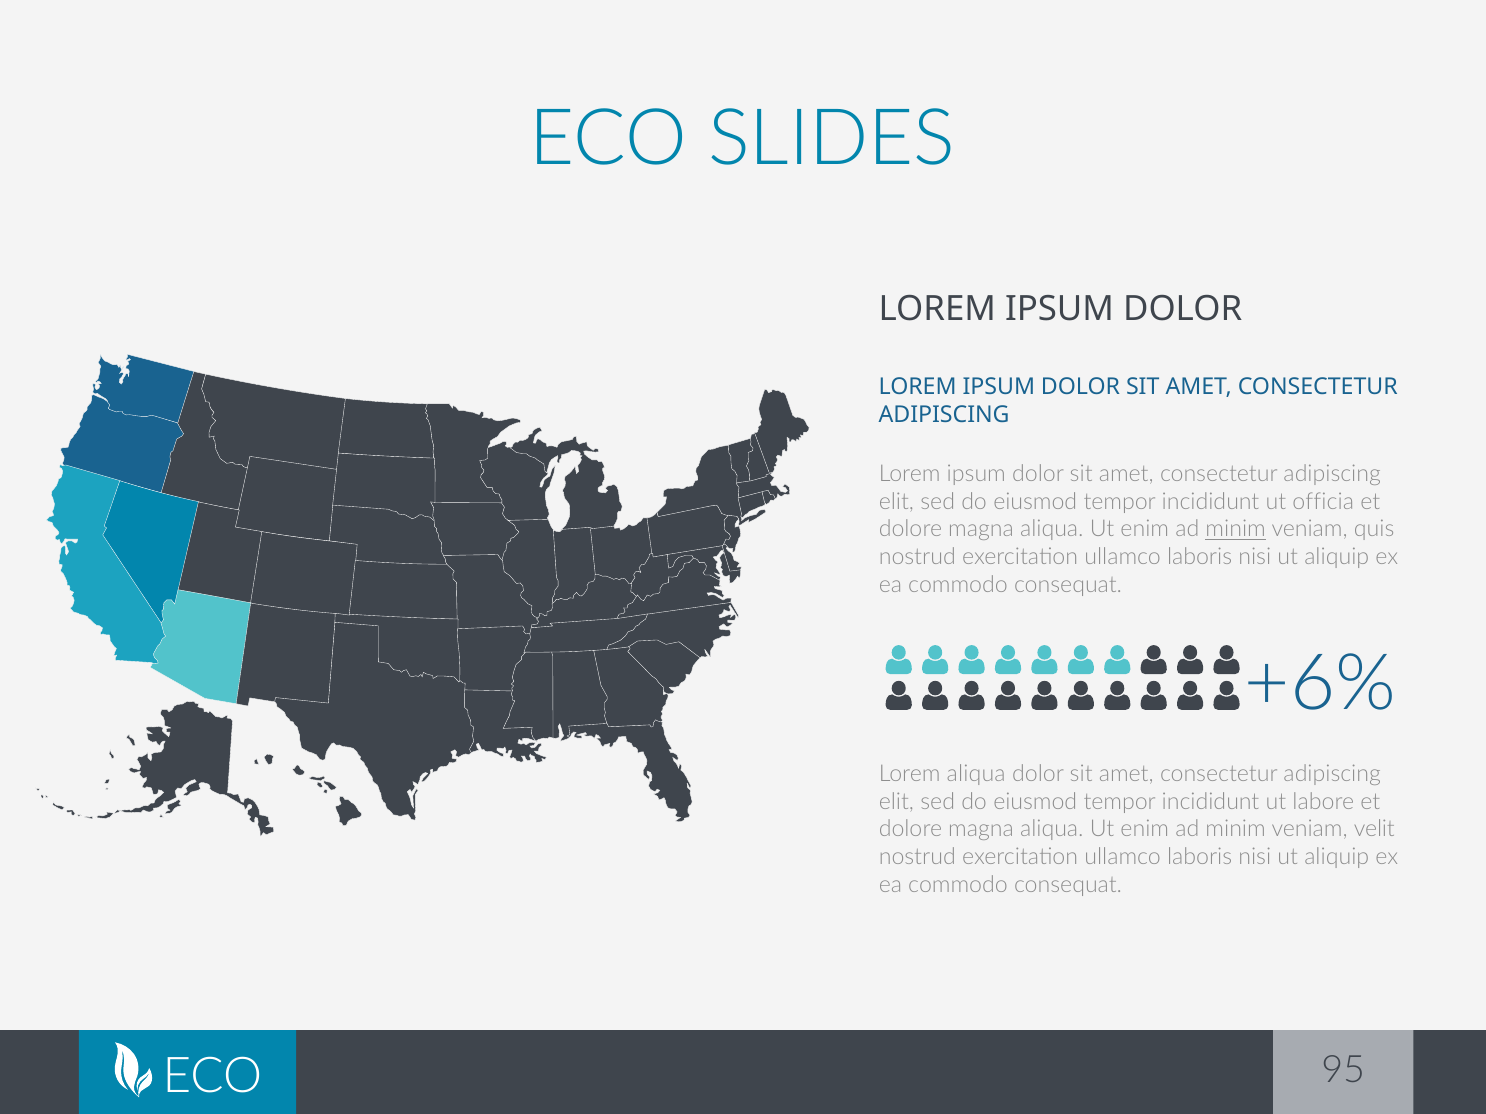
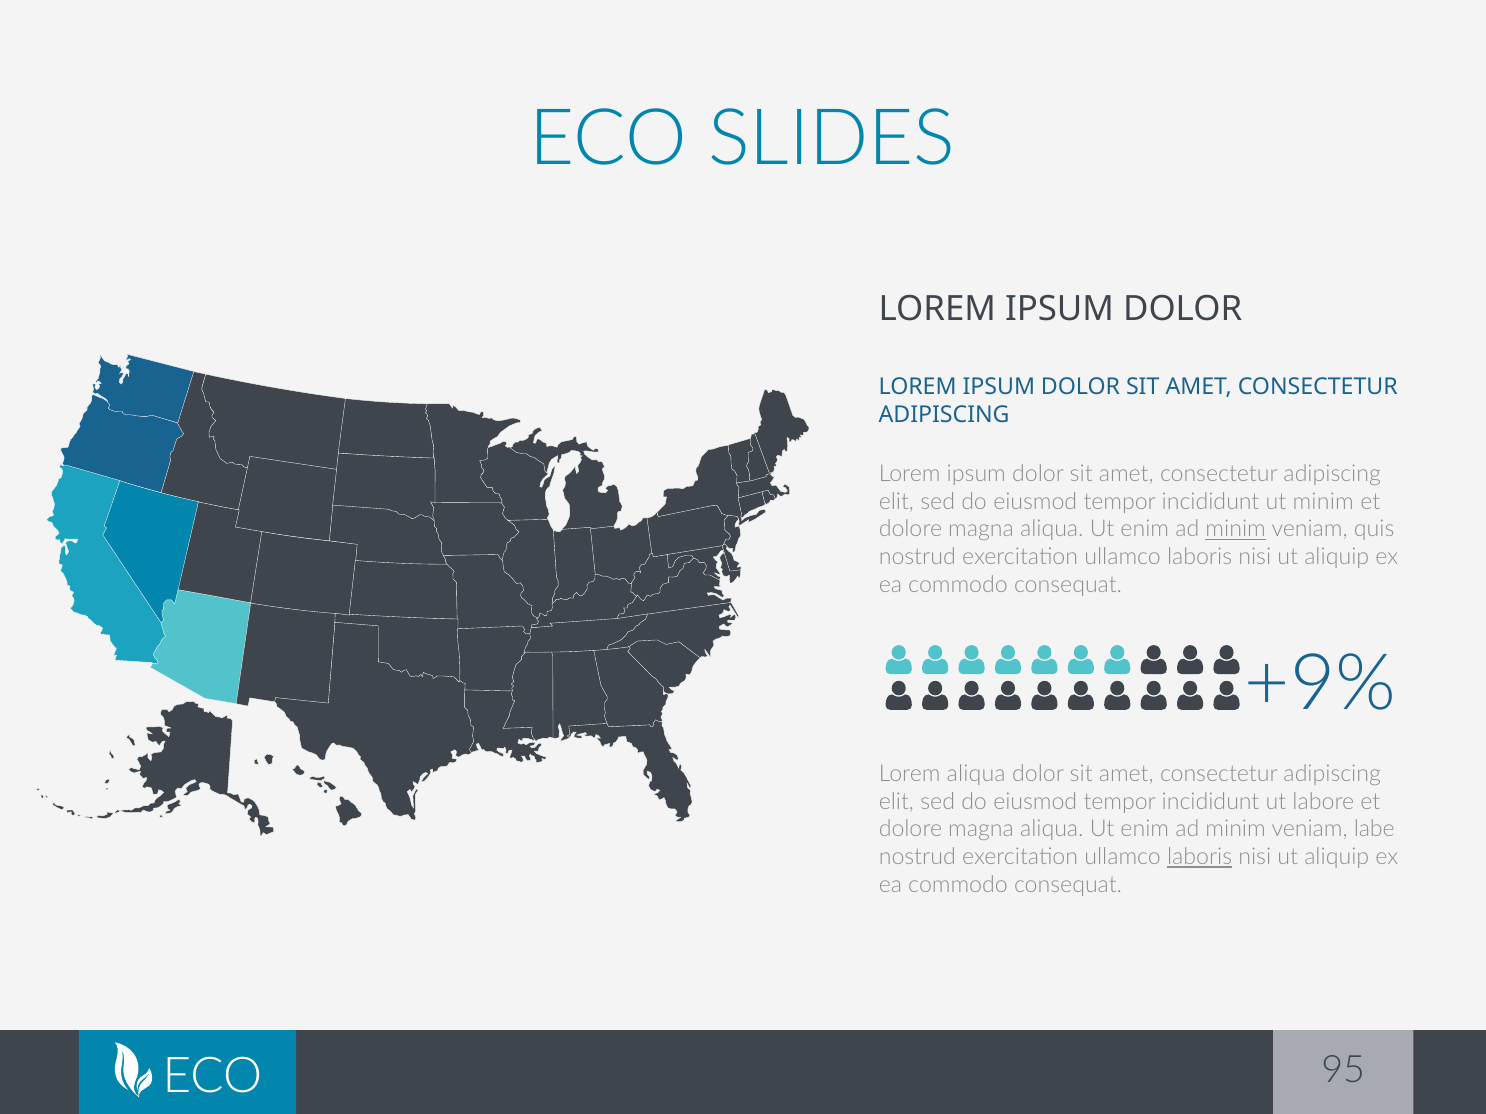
ut officia: officia -> minim (1323, 502)
+6%: +6% -> +9% (1320, 684)
velit: velit -> labe (1374, 830)
laboris underline: none -> present (1200, 857)
